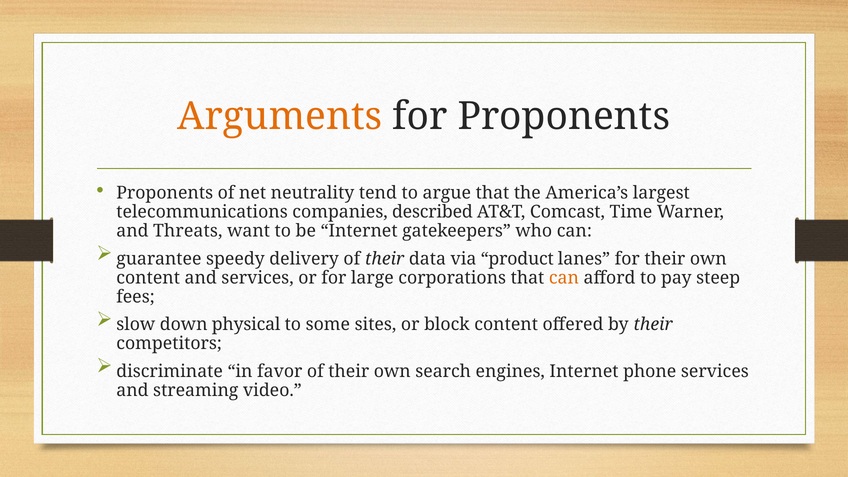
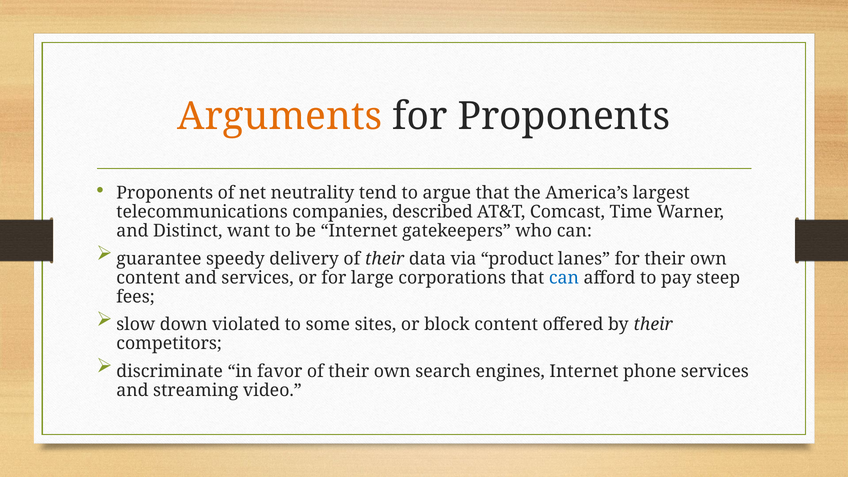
Threats: Threats -> Distinct (188, 231)
can colour: orange -> blue (564, 278)
physical: physical -> violated (246, 324)
